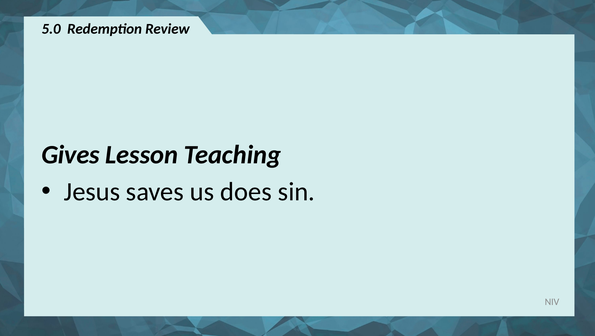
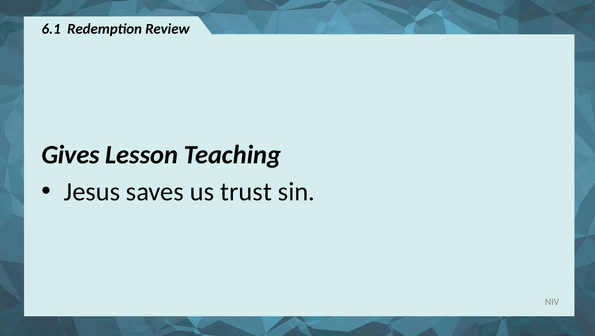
5.0: 5.0 -> 6.1 (51, 29)
does: does -> trust (246, 192)
